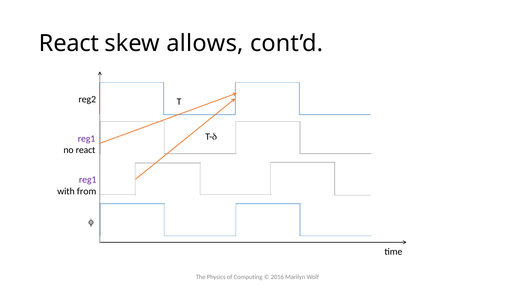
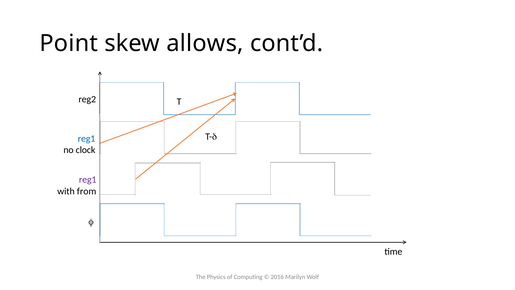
React: React -> Point (69, 43)
reg1 colour: purple -> blue (87, 138)
no react: react -> clock (86, 150)
